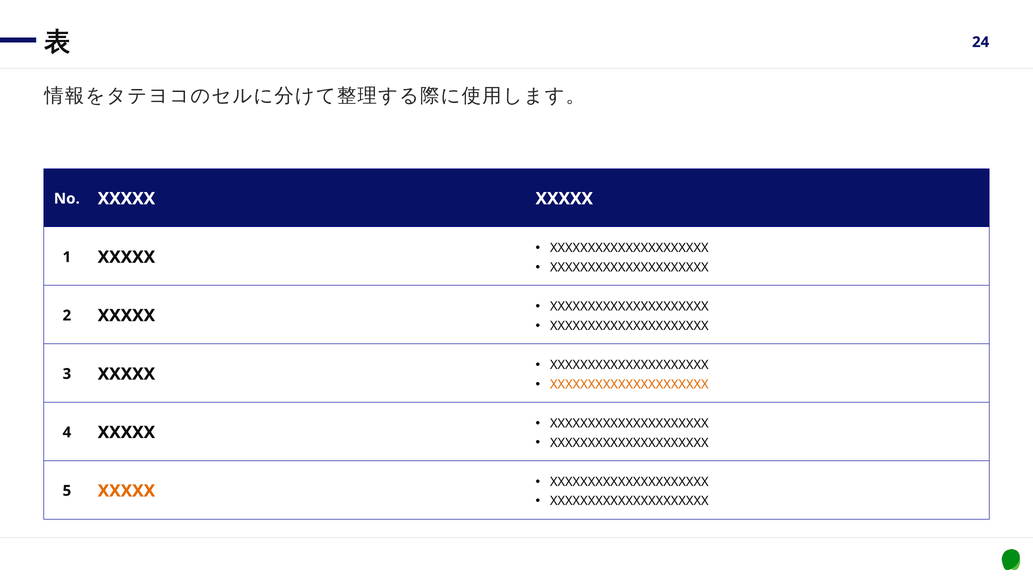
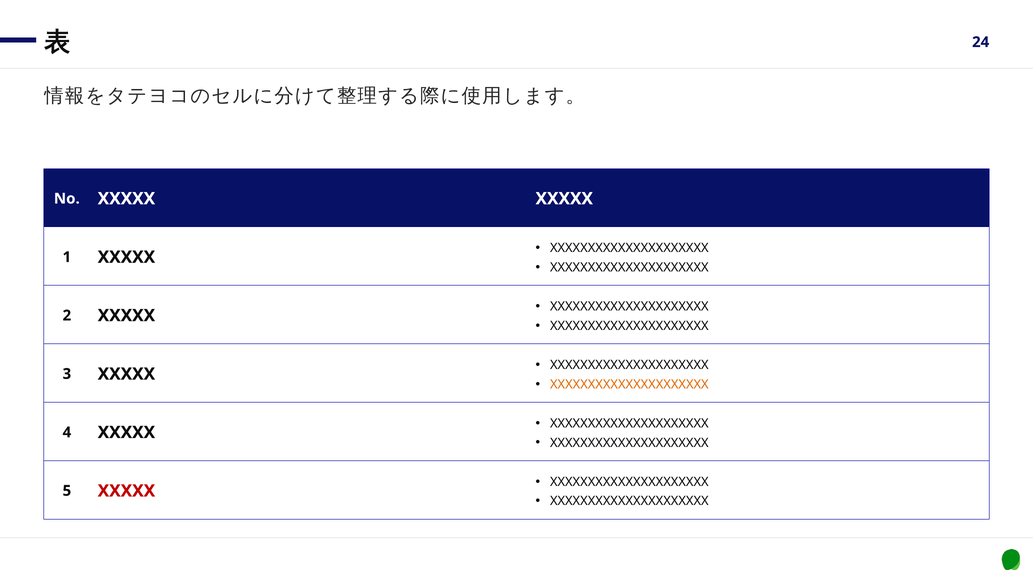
XXXXX colour: orange -> red (126, 491)
